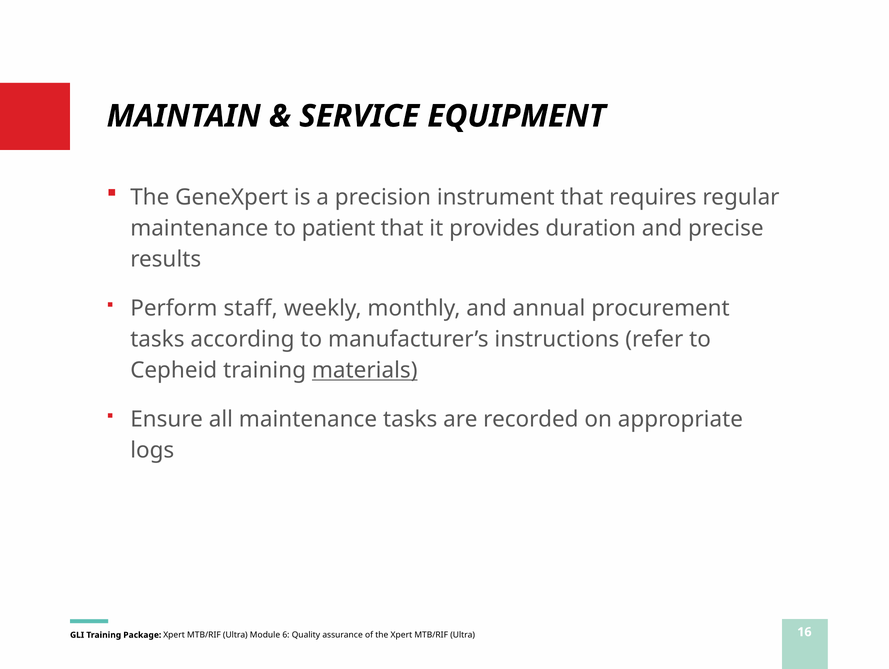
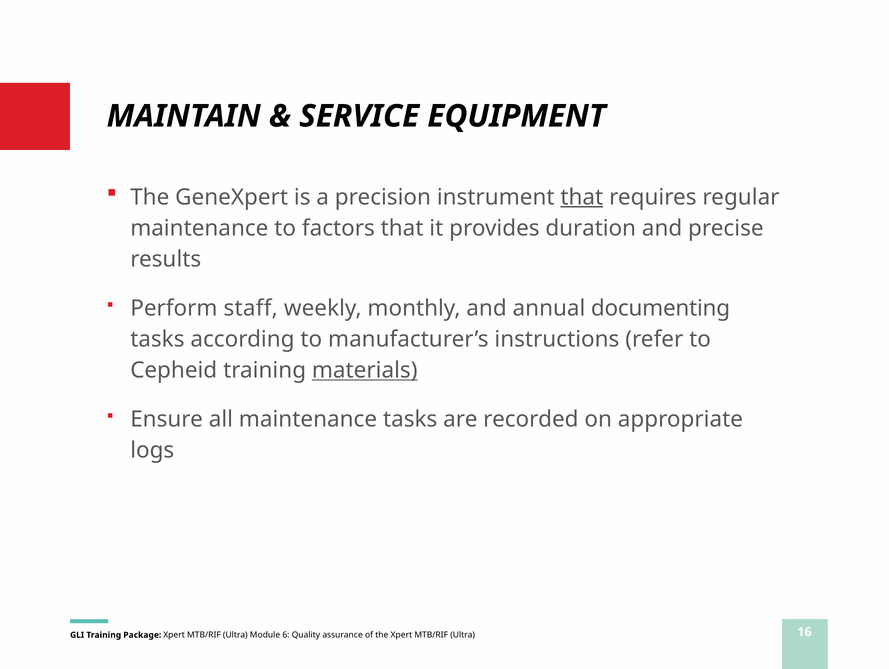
that underline: none -> present (582, 197)
patient: patient -> factors (338, 228)
procurement: procurement -> documenting (661, 308)
